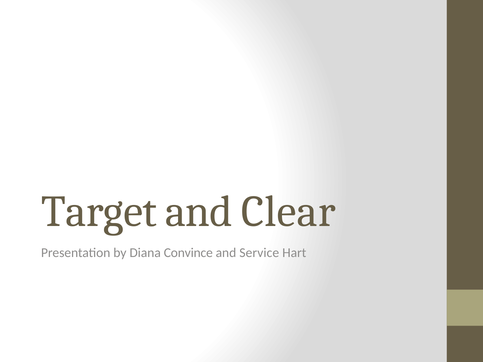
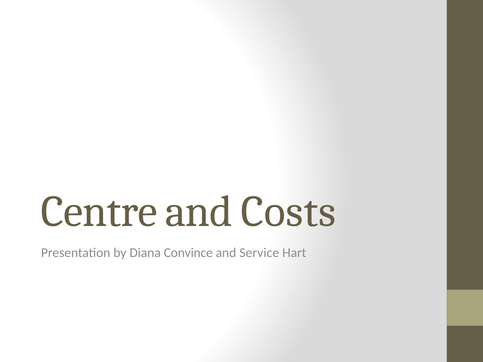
Target: Target -> Centre (99, 212)
Clear: Clear -> Costs (288, 212)
